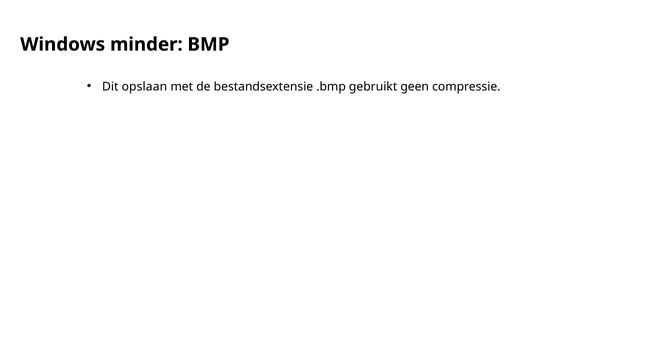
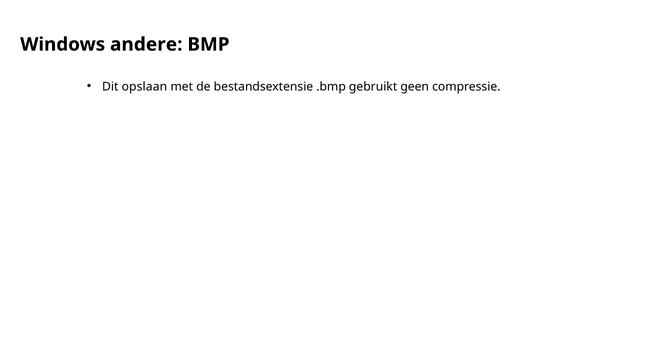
minder: minder -> andere (146, 44)
